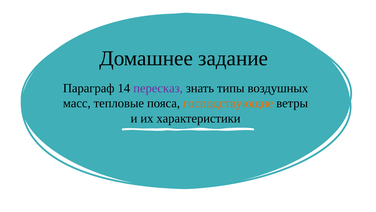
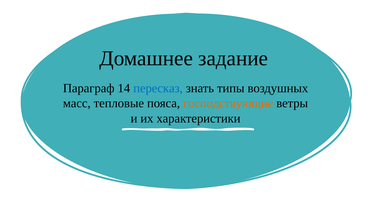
пересказ colour: purple -> blue (158, 88)
